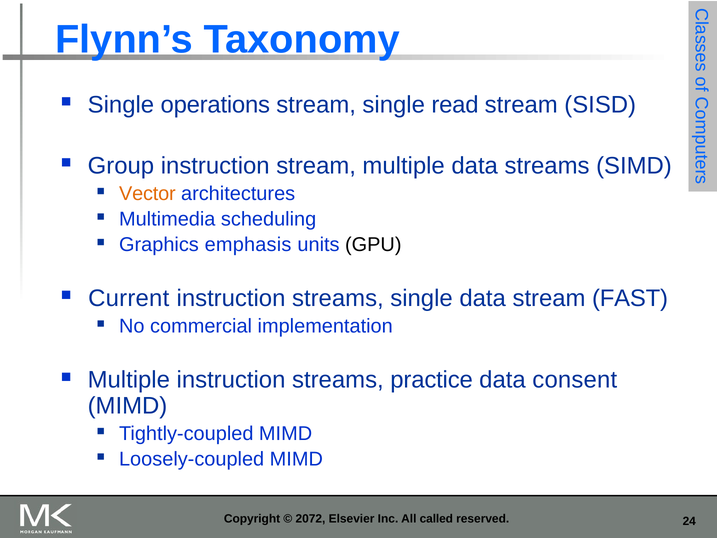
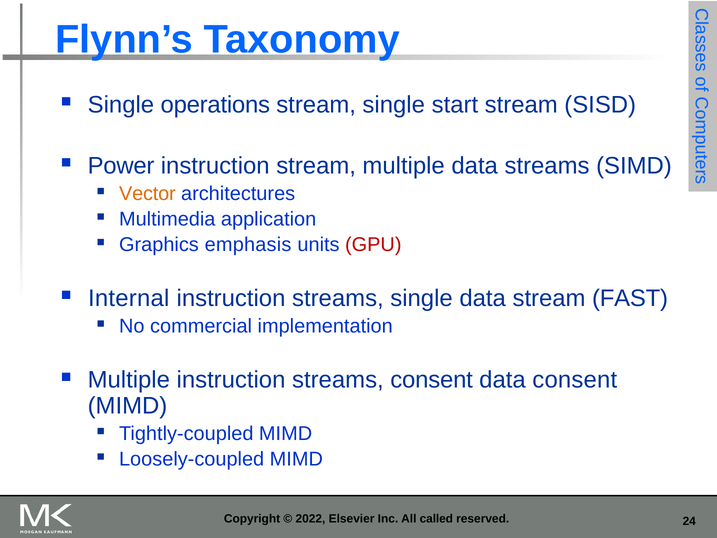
read: read -> start (455, 105)
Group: Group -> Power (121, 166)
scheduling: scheduling -> application (269, 219)
GPU colour: black -> red (373, 244)
Current: Current -> Internal (129, 298)
streams practice: practice -> consent (432, 380)
2072: 2072 -> 2022 (310, 519)
